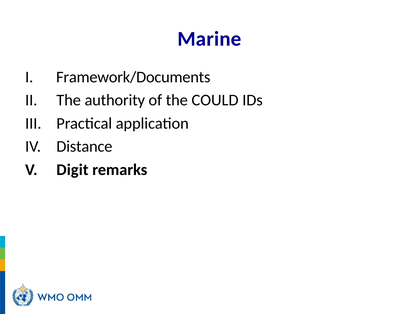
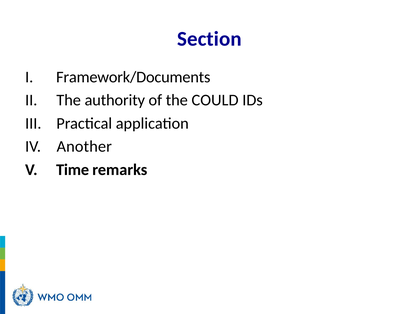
Marine: Marine -> Section (209, 39)
Distance: Distance -> Another (84, 147)
Digit: Digit -> Time (73, 170)
